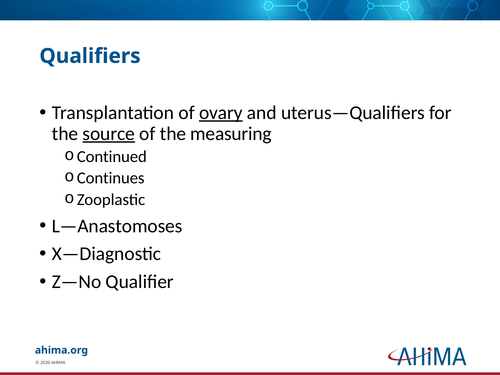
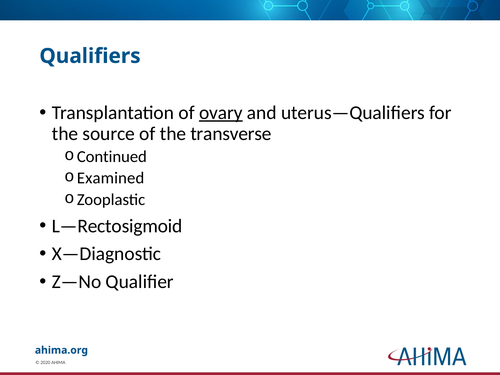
source underline: present -> none (109, 134)
measuring: measuring -> transverse (231, 134)
Continues: Continues -> Examined (111, 178)
L—Anastomoses: L—Anastomoses -> L—Rectosigmoid (117, 226)
